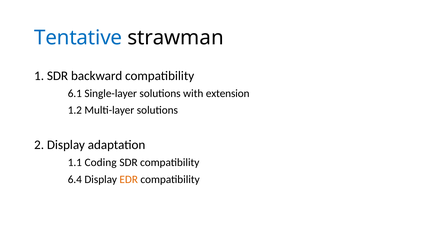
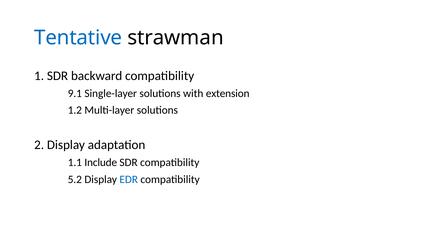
6.1: 6.1 -> 9.1 (75, 94)
Coding: Coding -> Include (101, 163)
6.4: 6.4 -> 5.2 (75, 179)
EDR colour: orange -> blue (129, 179)
